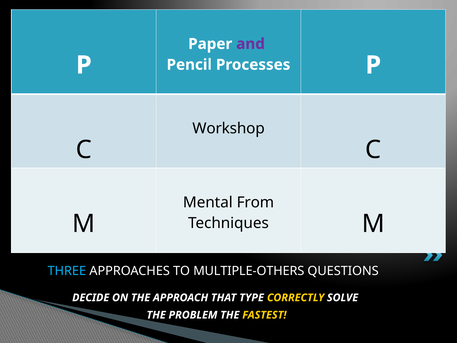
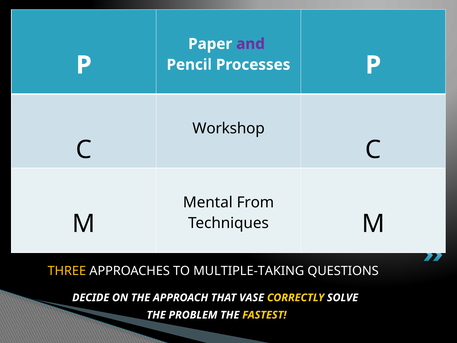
THREE colour: light blue -> yellow (67, 271)
MULTIPLE-OTHERS: MULTIPLE-OTHERS -> MULTIPLE-TAKING (249, 271)
TYPE: TYPE -> VASE (252, 297)
